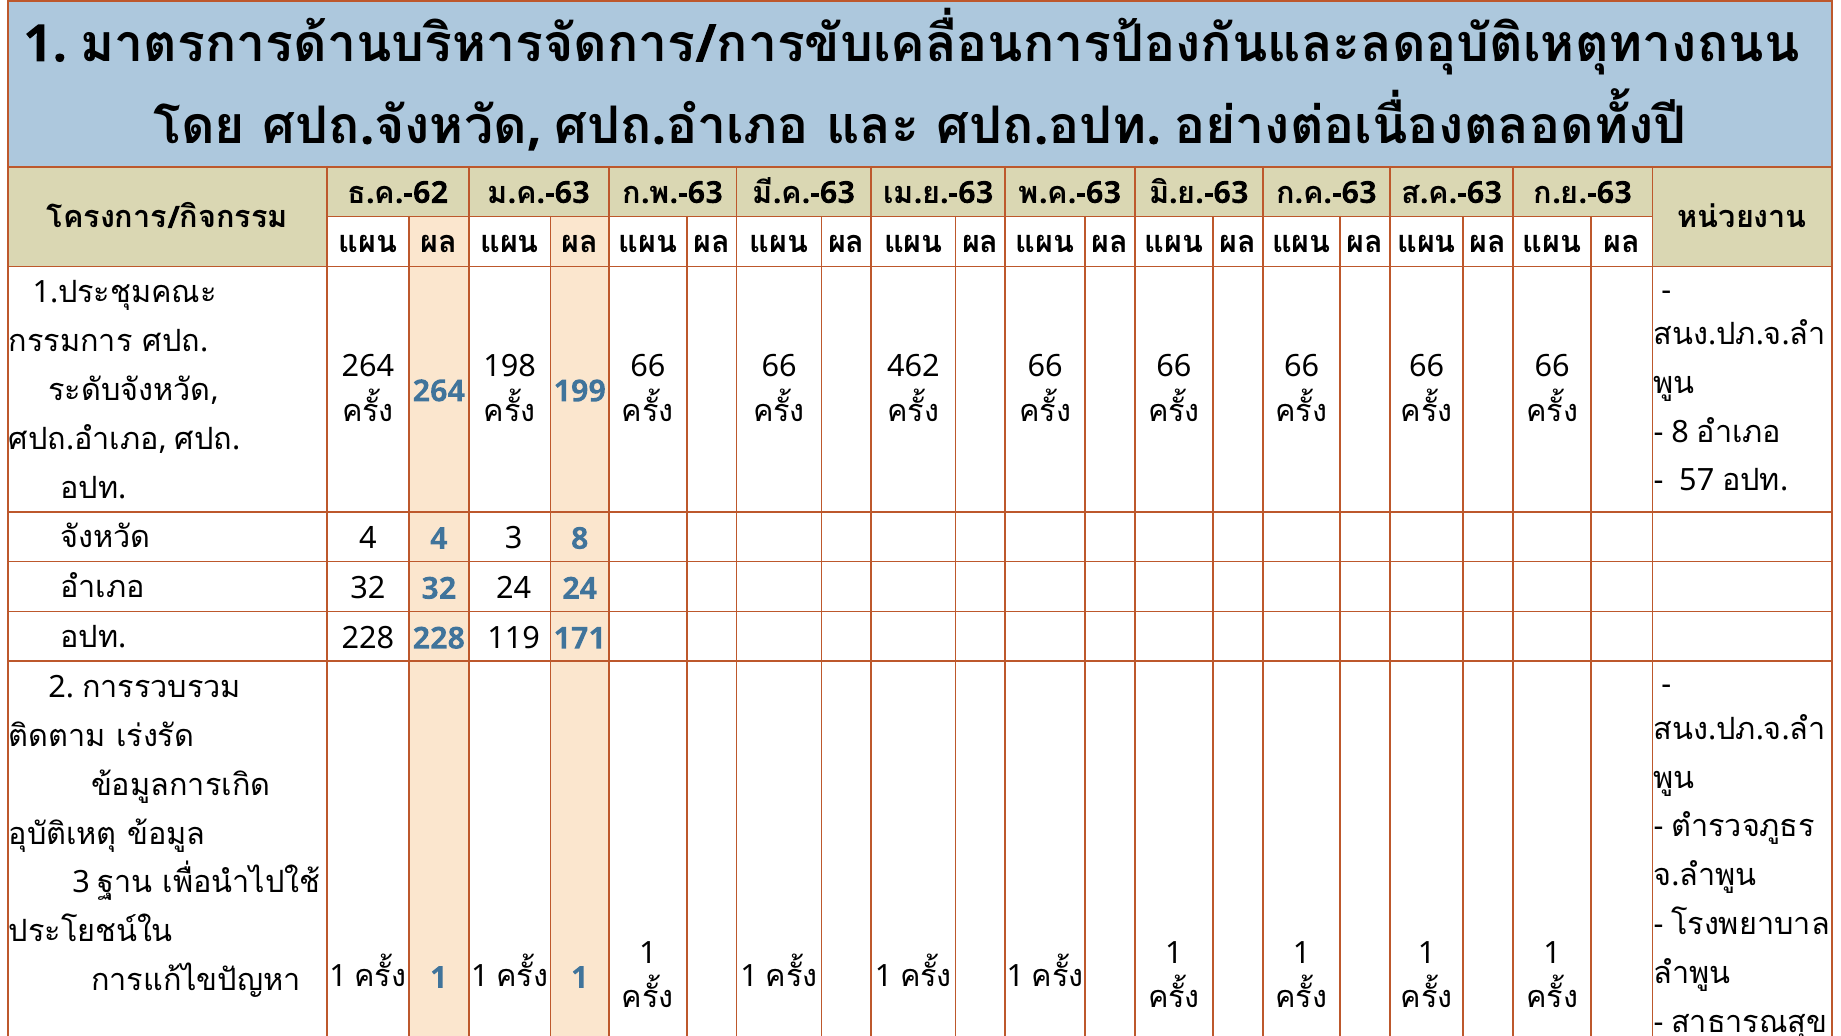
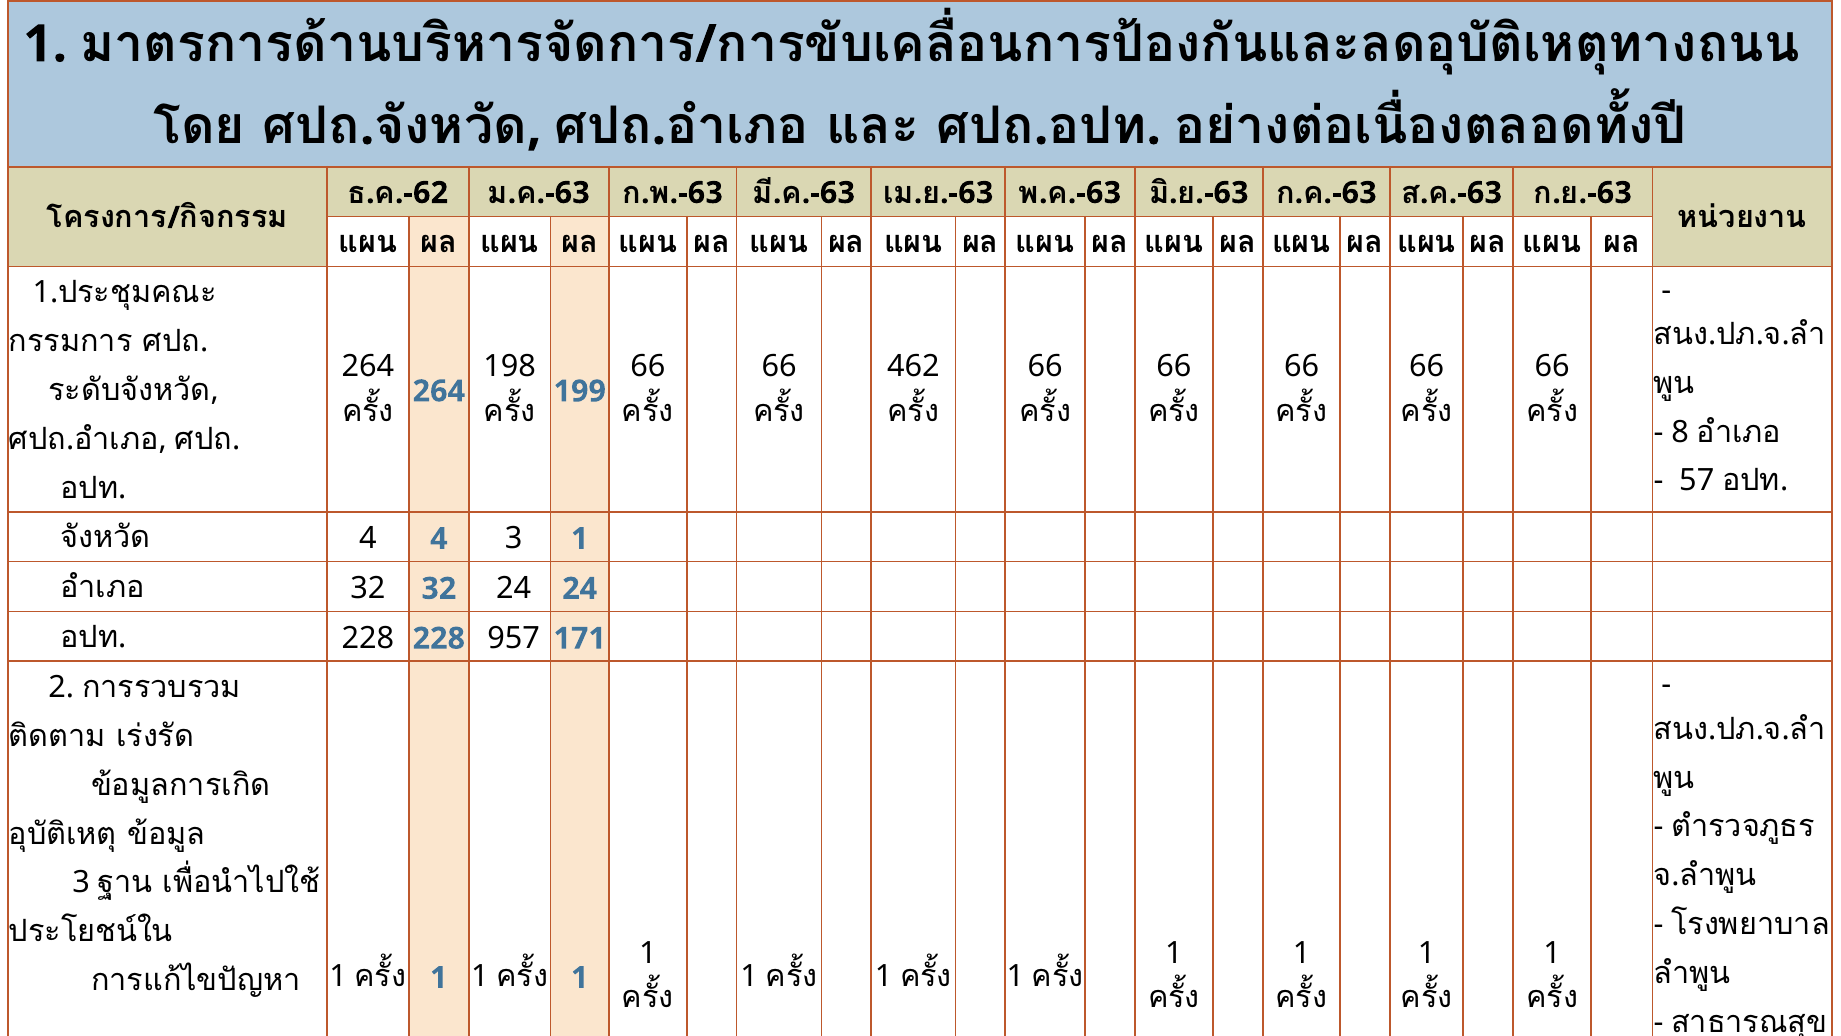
3 8: 8 -> 1 (580, 539)
119: 119 -> 957 (514, 638)
